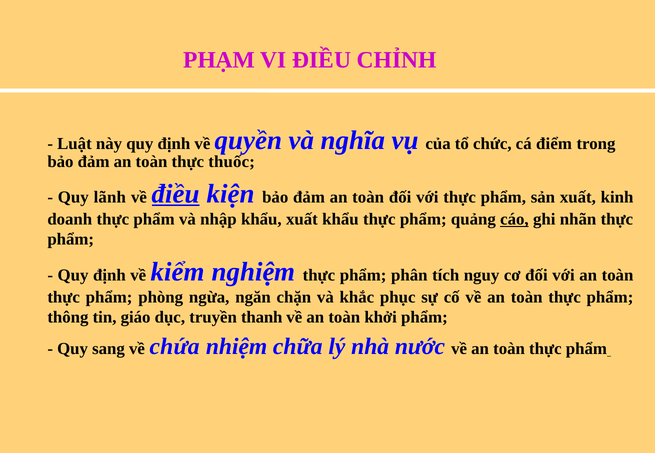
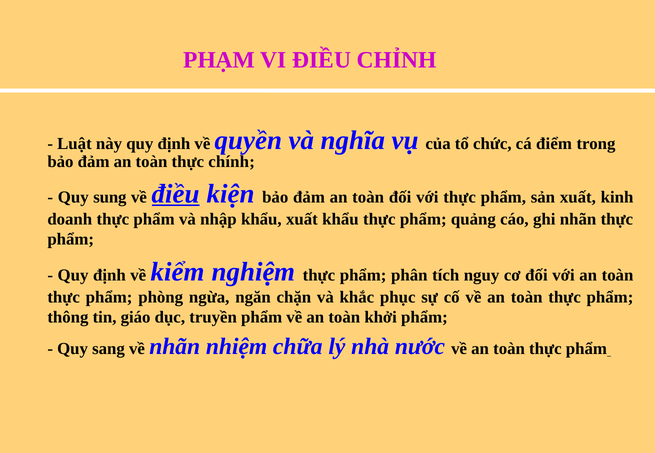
thuốc: thuốc -> chính (232, 162)
lãnh: lãnh -> sung (110, 197)
cáo underline: present -> none (514, 220)
truyền thanh: thanh -> phẩm (262, 318)
về chứa: chứa -> nhãn (175, 347)
